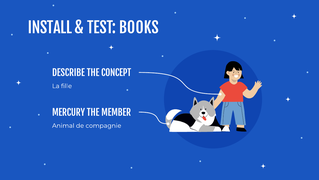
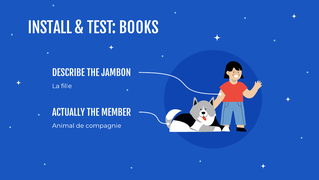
CONCEPT: CONCEPT -> JAMBON (116, 73)
MERCURY: MERCURY -> ACTUALLY (68, 112)
